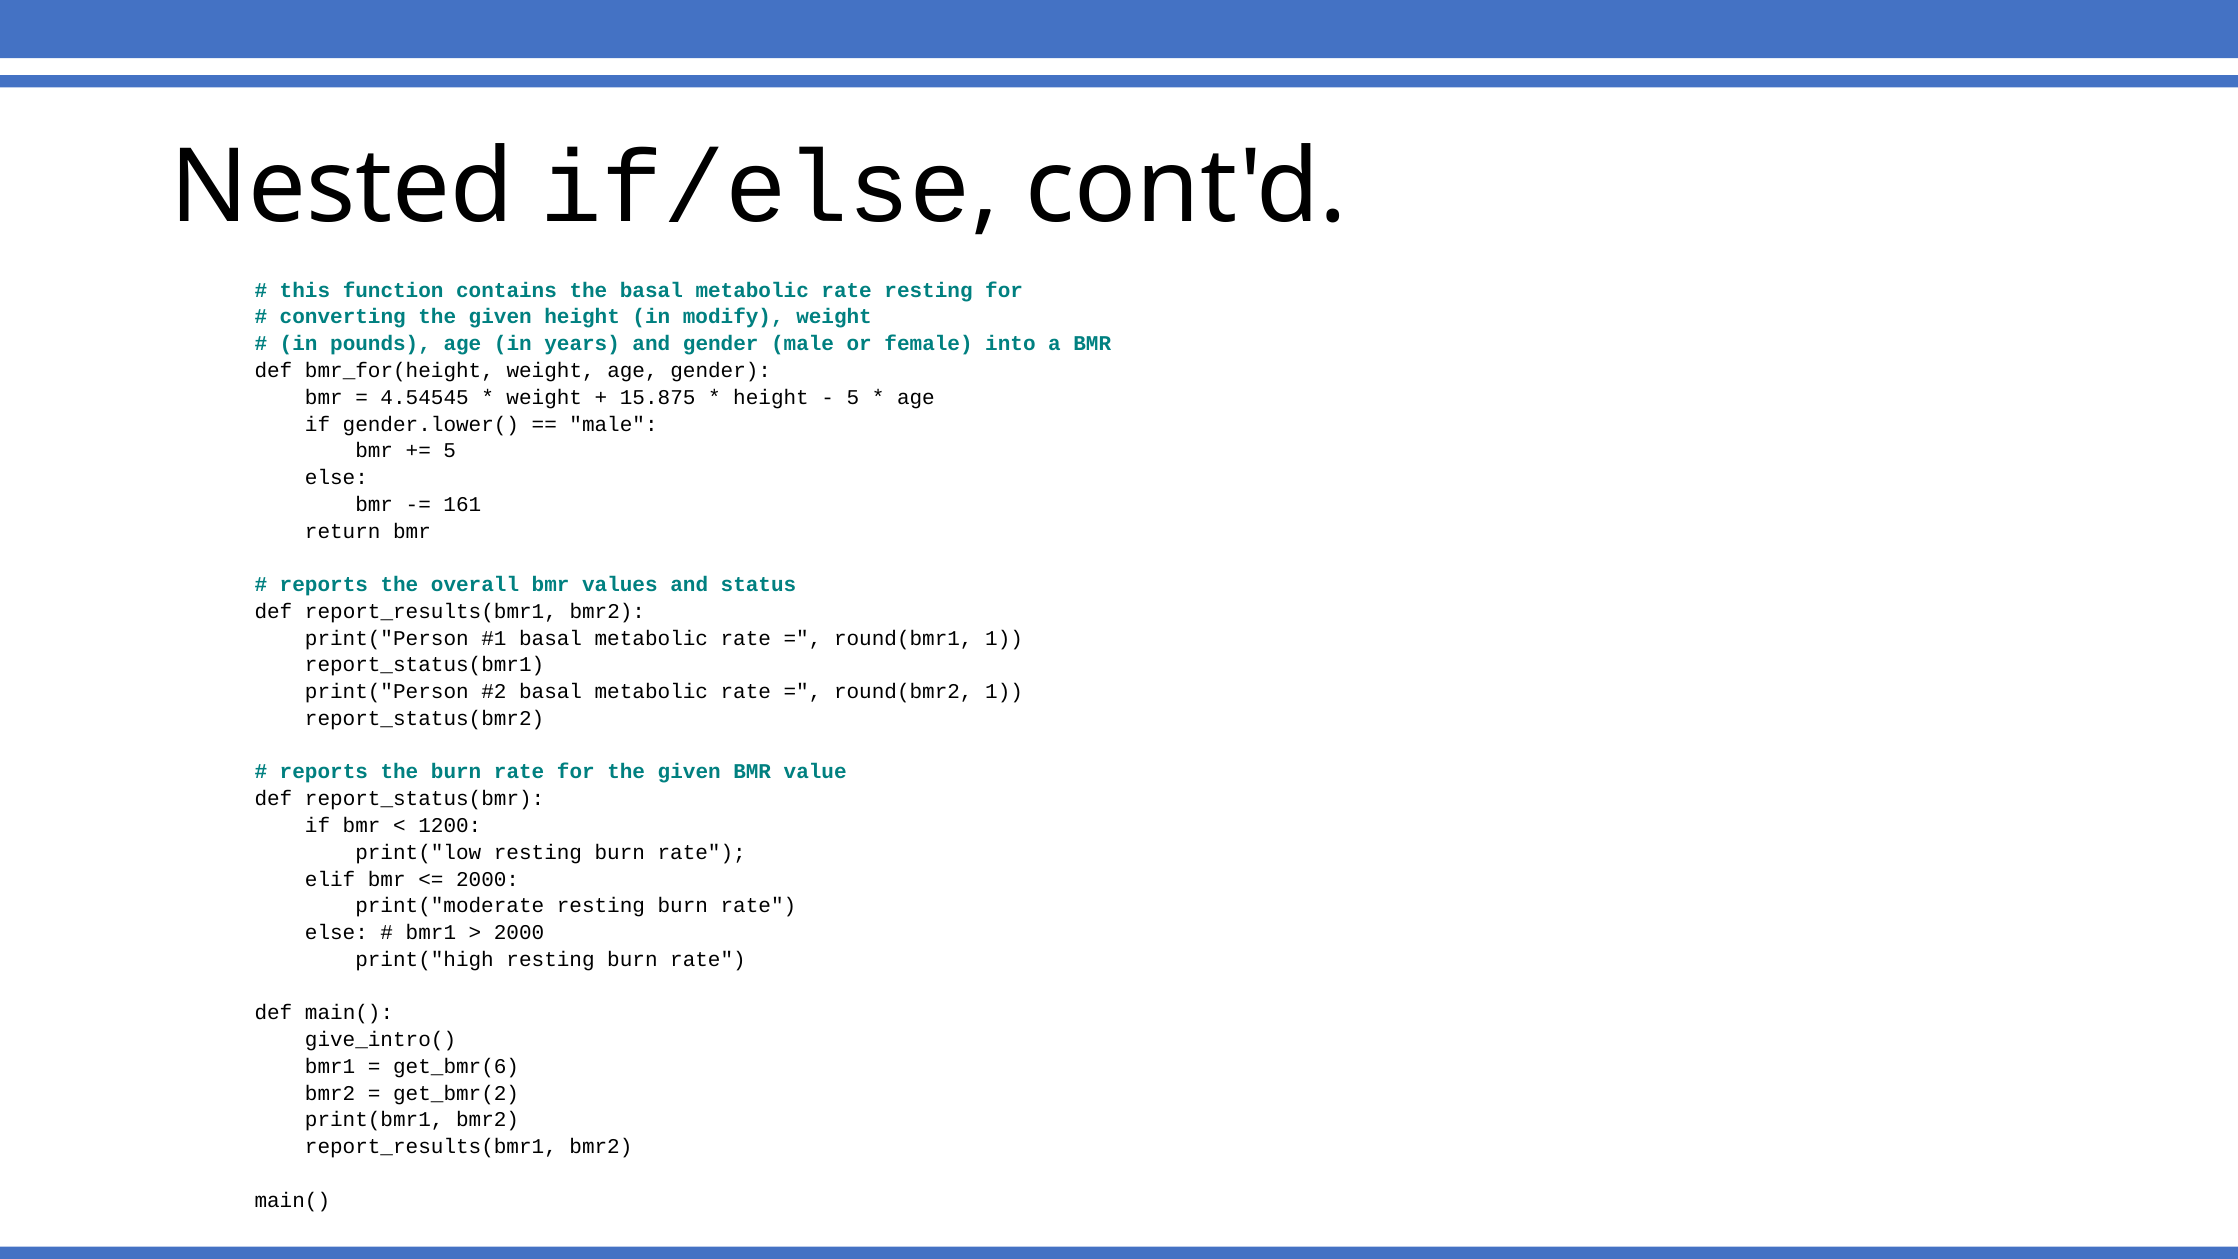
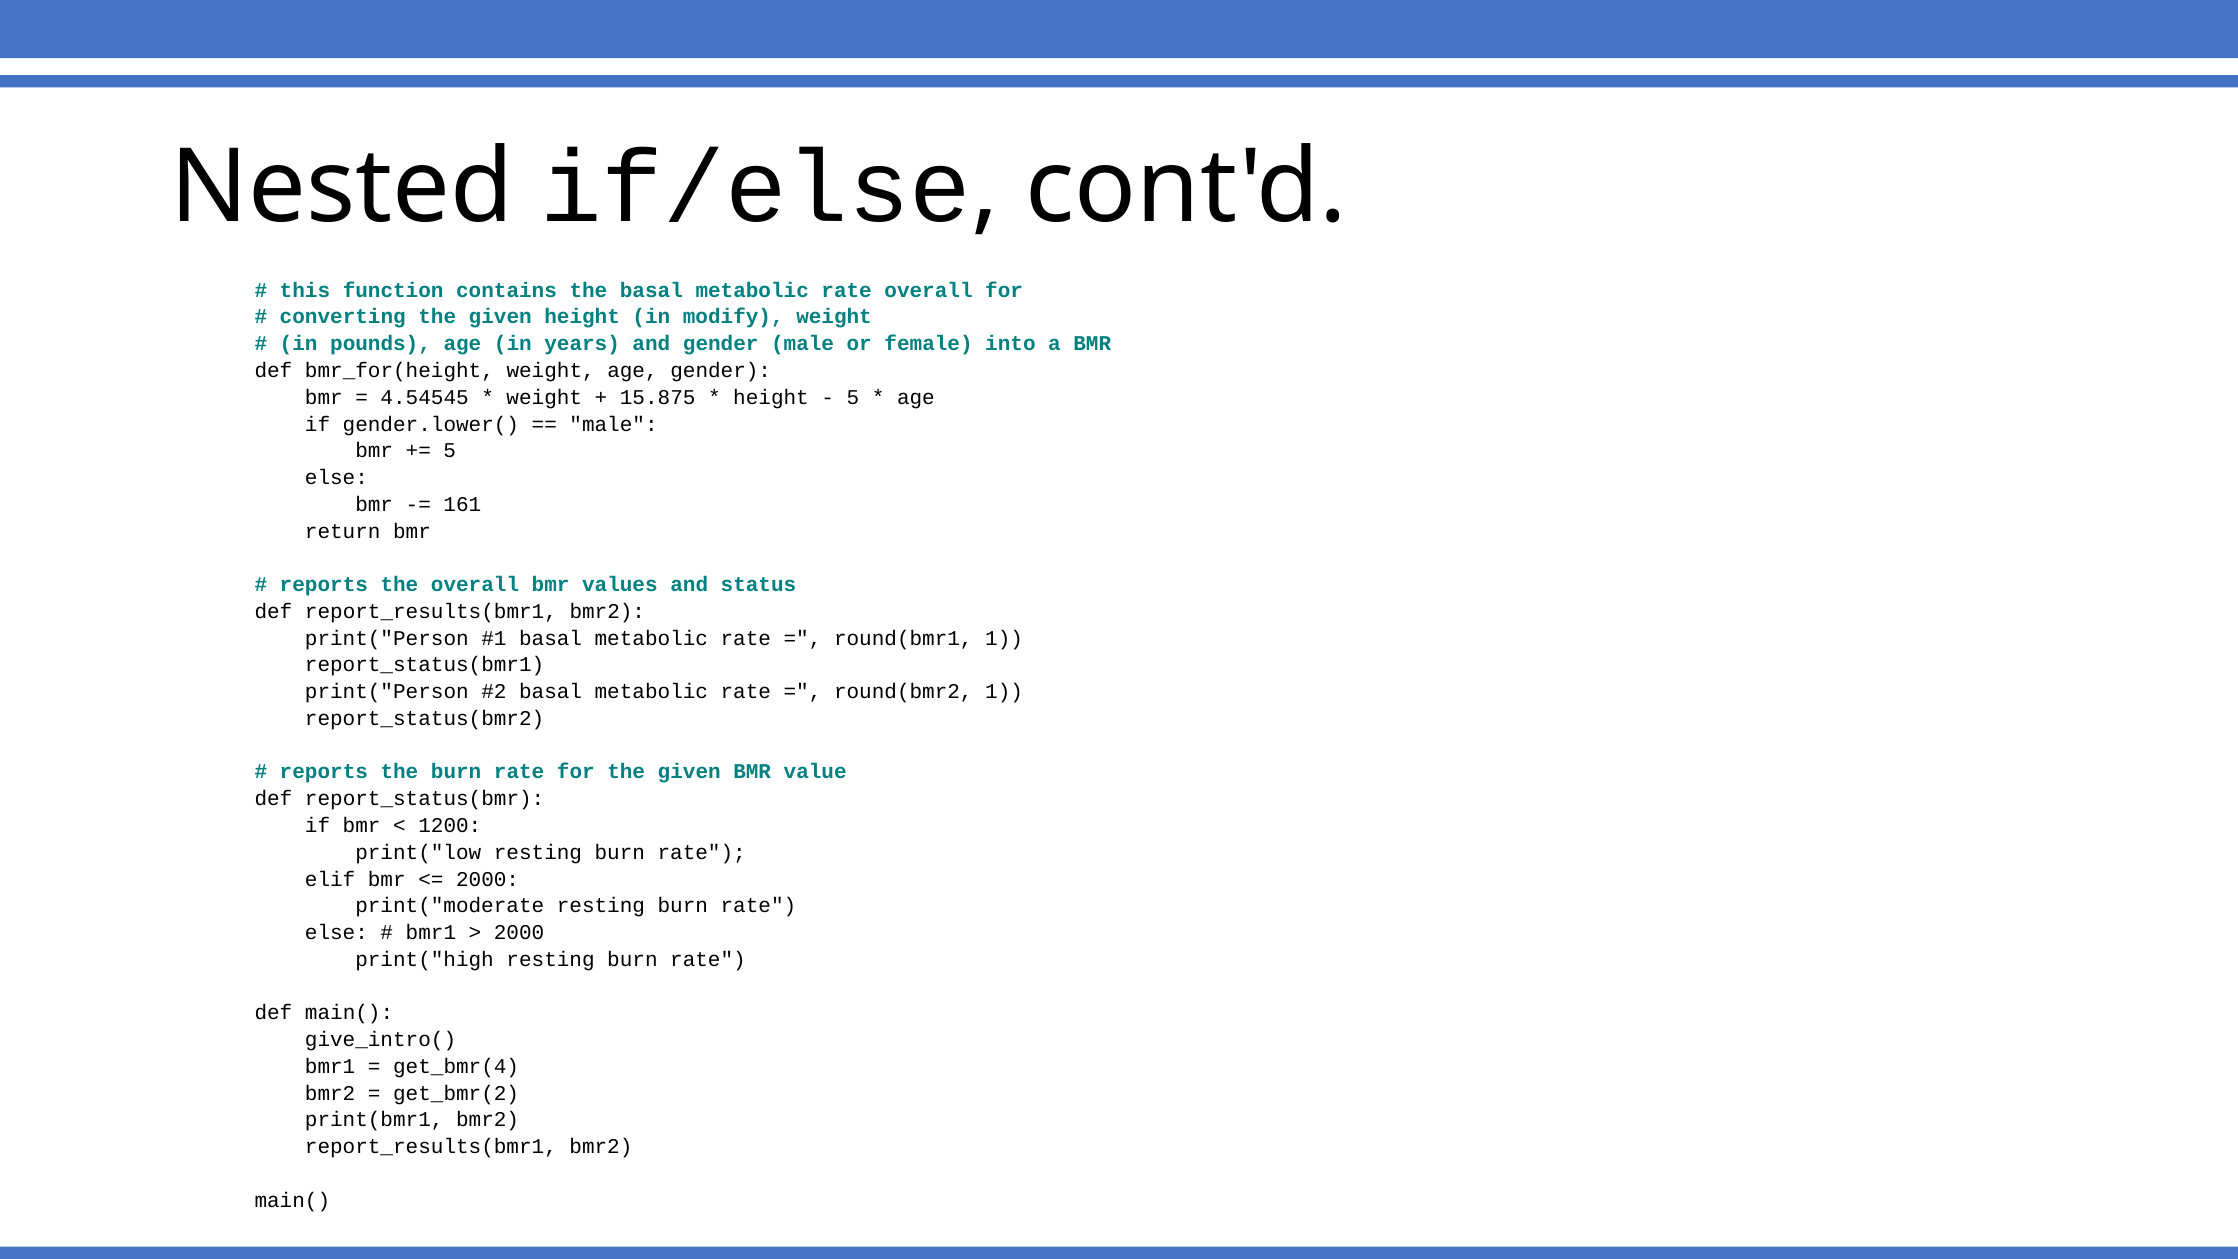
rate resting: resting -> overall (929, 290)
get_bmr(6: get_bmr(6 -> get_bmr(4 (456, 1066)
